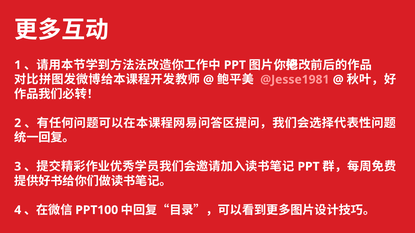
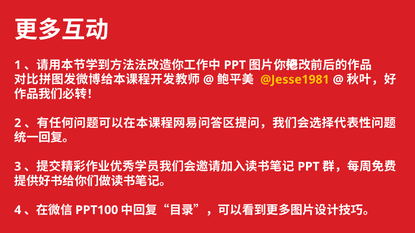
@Jesse1981 colour: pink -> yellow (295, 80)
